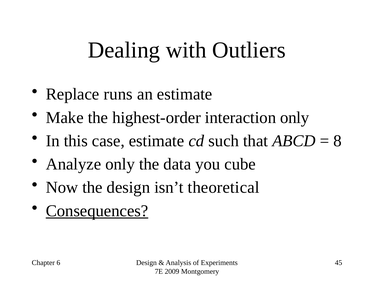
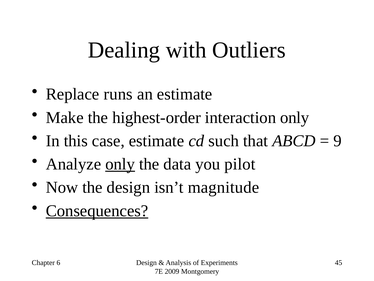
8: 8 -> 9 (338, 141)
only underline: none -> present (120, 164)
cube: cube -> pilot (240, 164)
theoretical: theoretical -> magnitude (224, 187)
